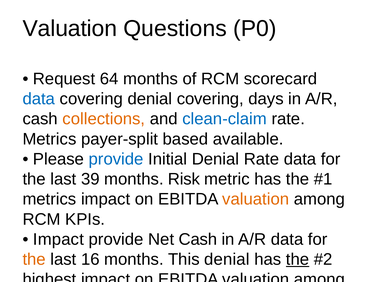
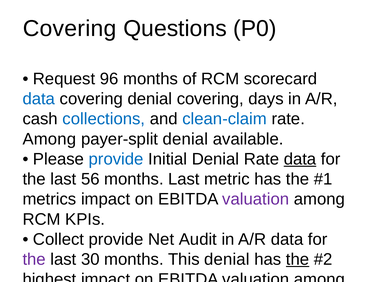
Valuation: Valuation -> Covering (70, 29)
64: 64 -> 96 (109, 79)
collections colour: orange -> blue (104, 119)
Metrics: Metrics -> Among (49, 139)
payer-split based: based -> denial (185, 139)
data underline: none -> present (300, 159)
39: 39 -> 56 (90, 179)
months Risk: Risk -> Last (184, 179)
valuation colour: orange -> purple (256, 199)
Impact: Impact -> Collect (59, 239)
Net Cash: Cash -> Audit (198, 239)
the colour: orange -> purple (34, 259)
16: 16 -> 30 (90, 259)
